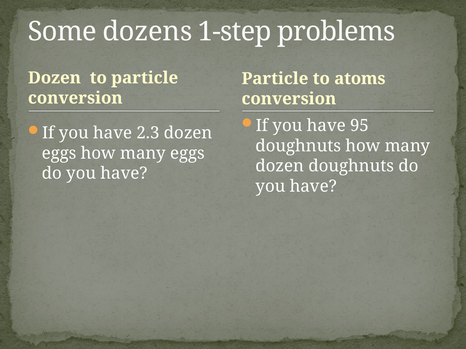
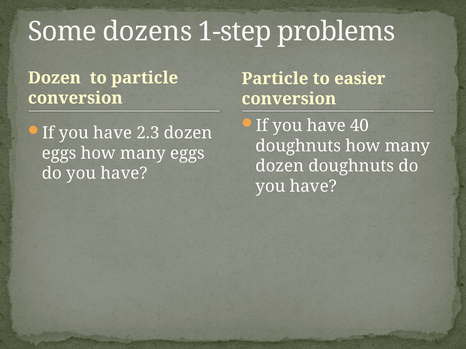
atoms: atoms -> easier (360, 79)
95: 95 -> 40 (360, 126)
